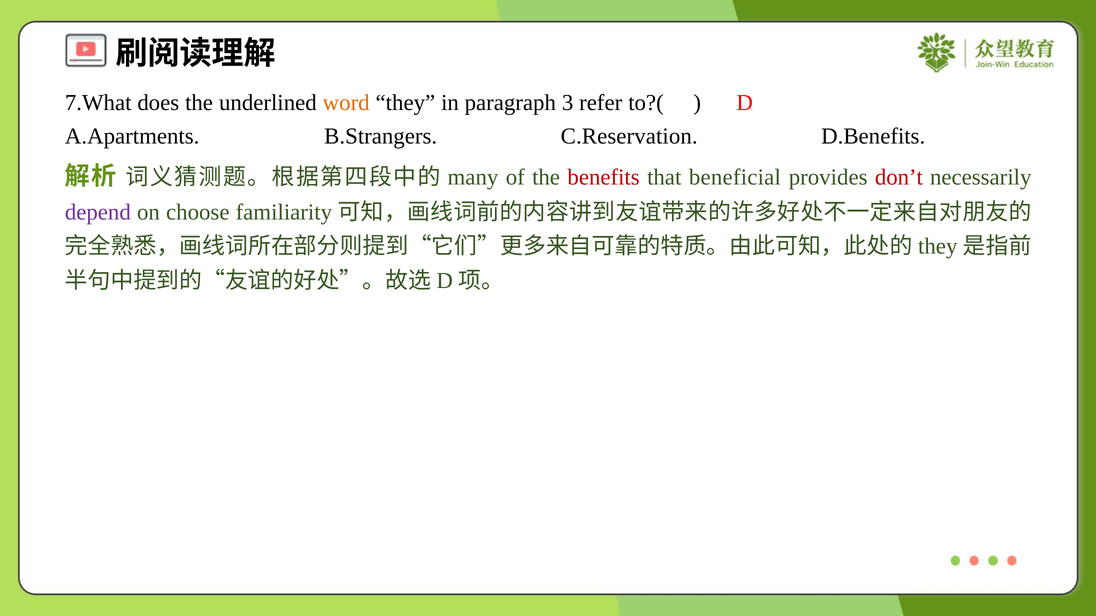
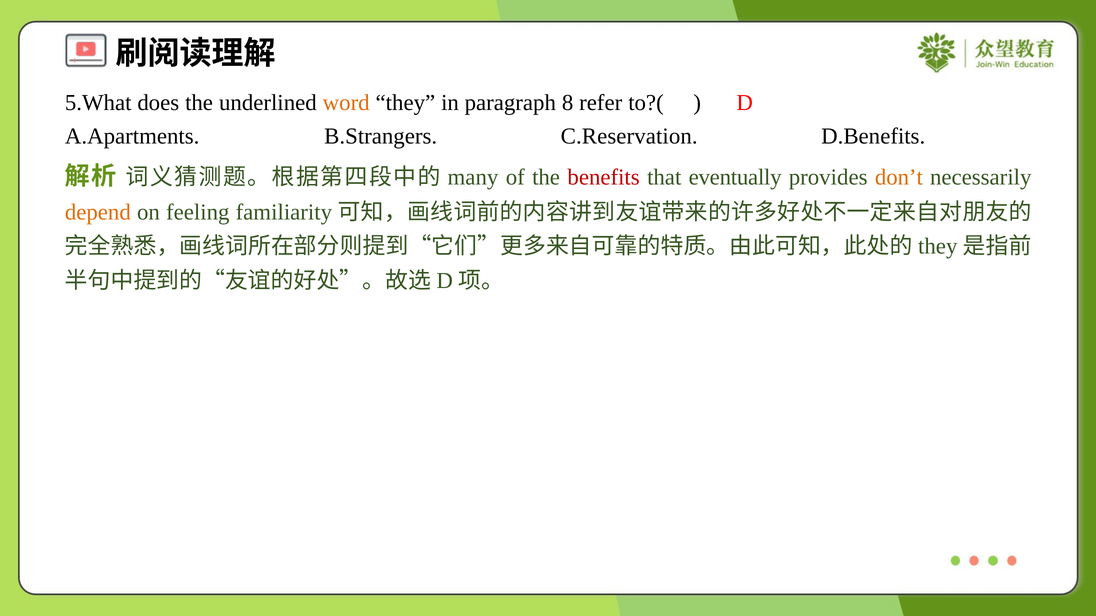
7.What: 7.What -> 5.What (98, 103)
3: 3 -> 8 (568, 103)
beneficial: beneficial -> eventually (735, 178)
don’t colour: red -> orange (899, 178)
depend colour: purple -> orange (98, 212)
choose: choose -> feeling (198, 212)
